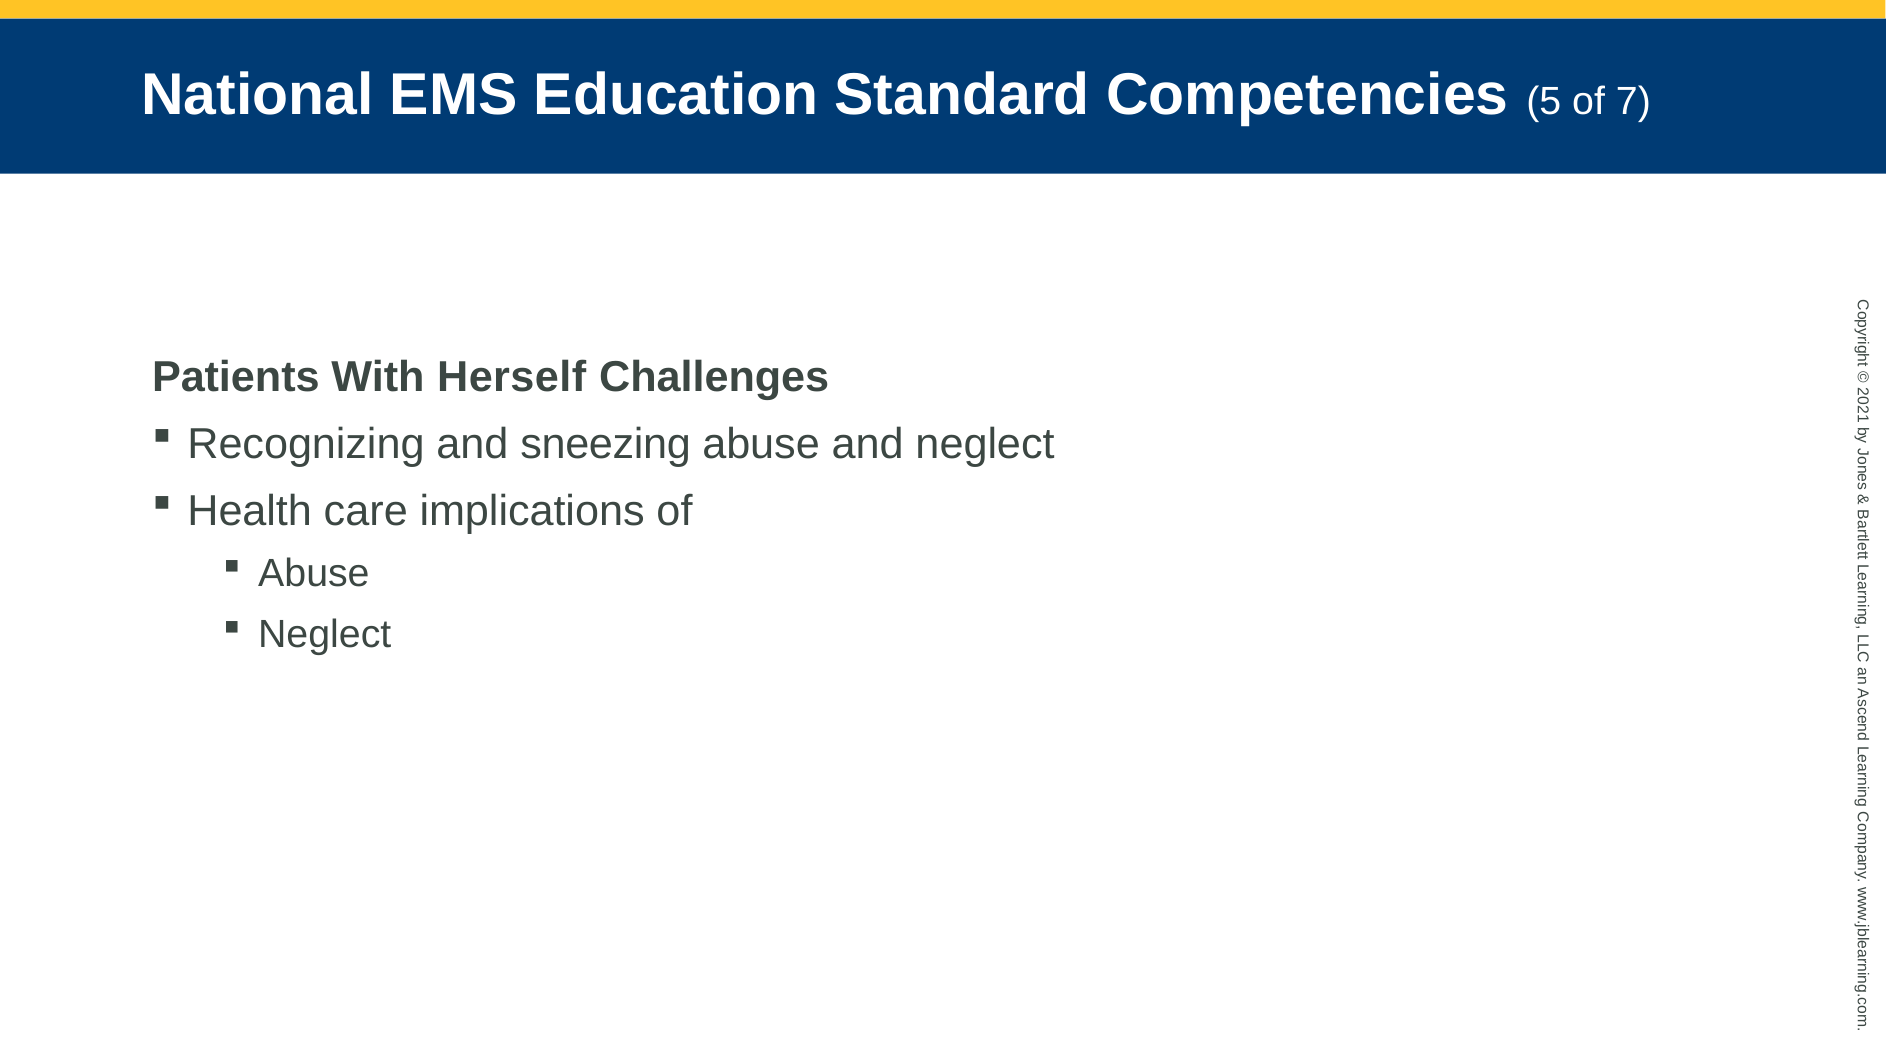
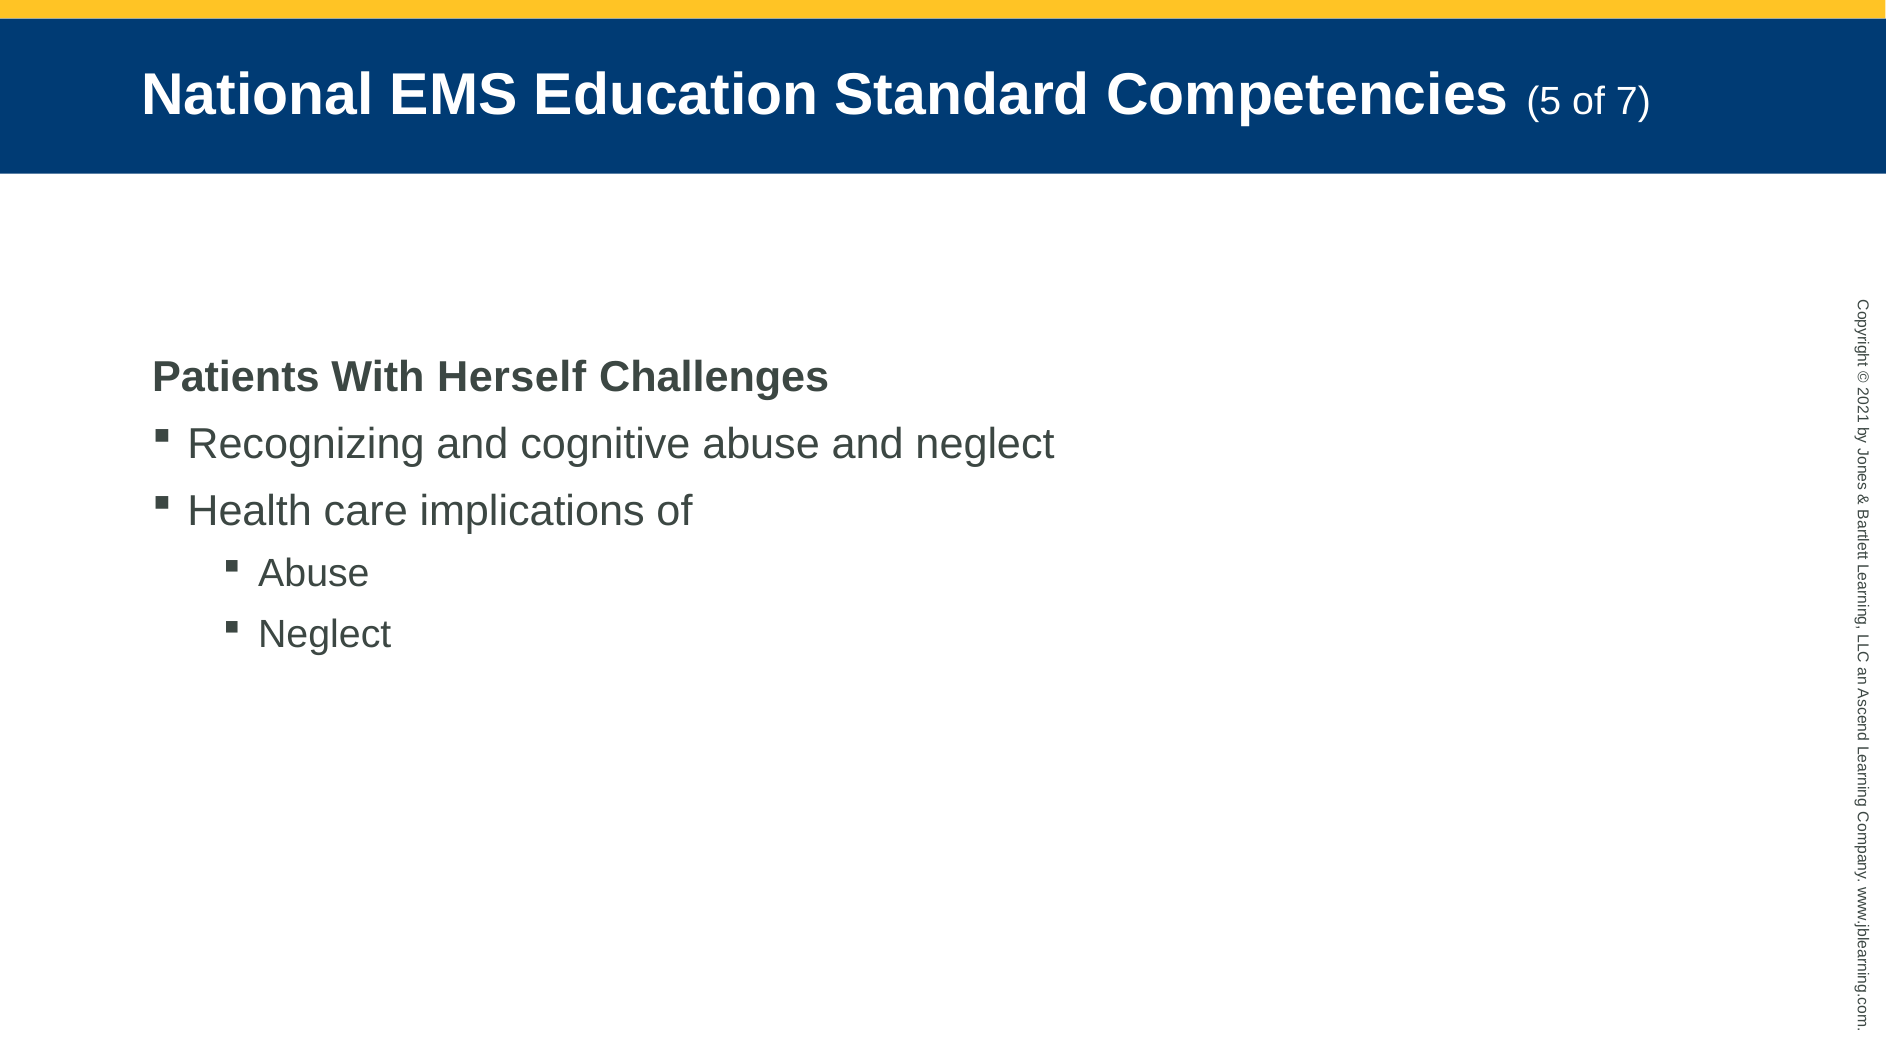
sneezing: sneezing -> cognitive (605, 444)
